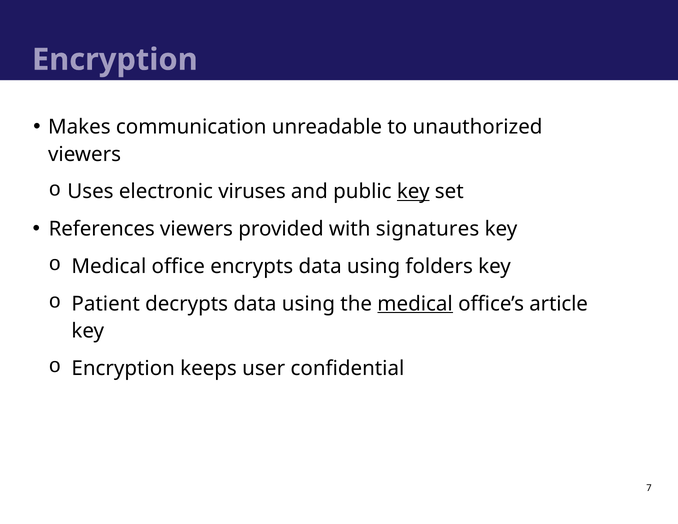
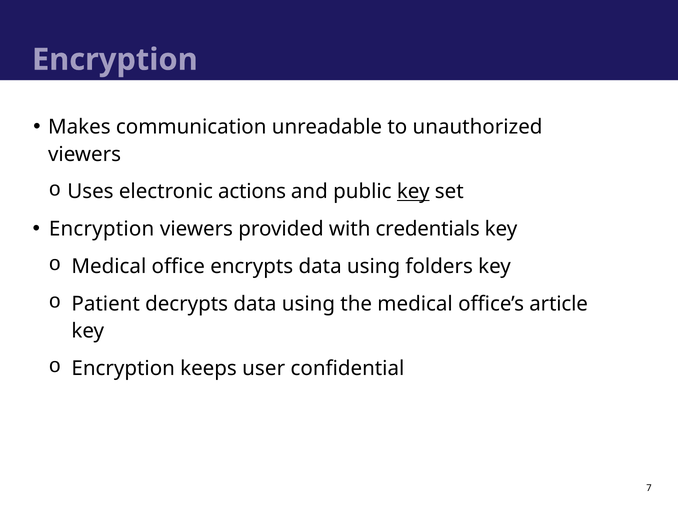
viruses: viruses -> actions (252, 192)
References: References -> Encryption (102, 229)
signatures: signatures -> credentials (428, 229)
medical underline: present -> none (415, 304)
